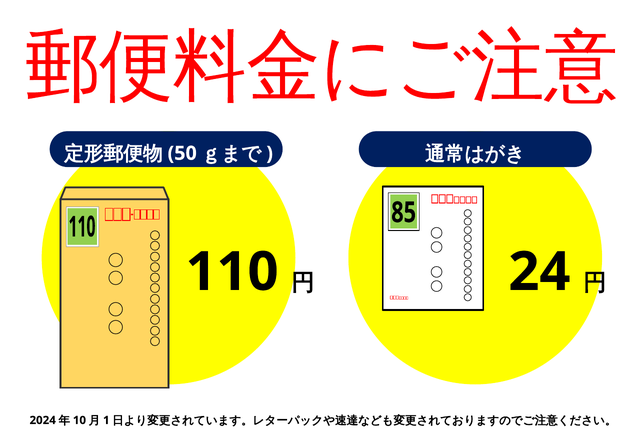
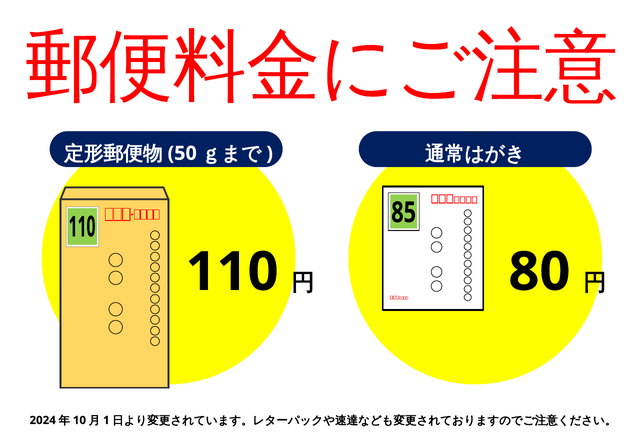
24: 24 -> 80 (539, 272)
